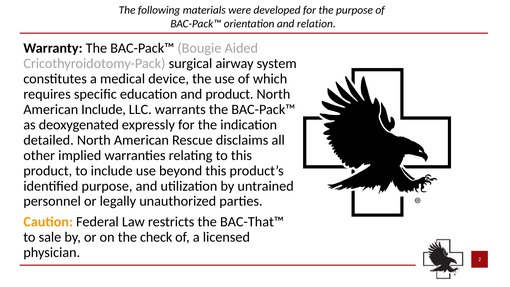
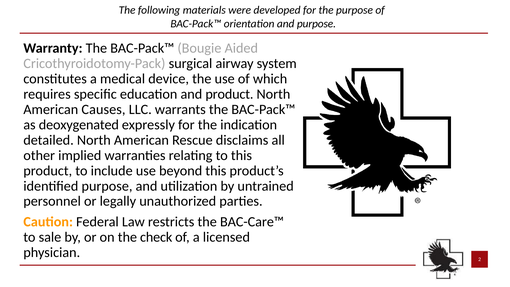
and relation: relation -> purpose (316, 24)
American Include: Include -> Causes (103, 109)
BAC-That™: BAC-That™ -> BAC-Care™ (252, 222)
